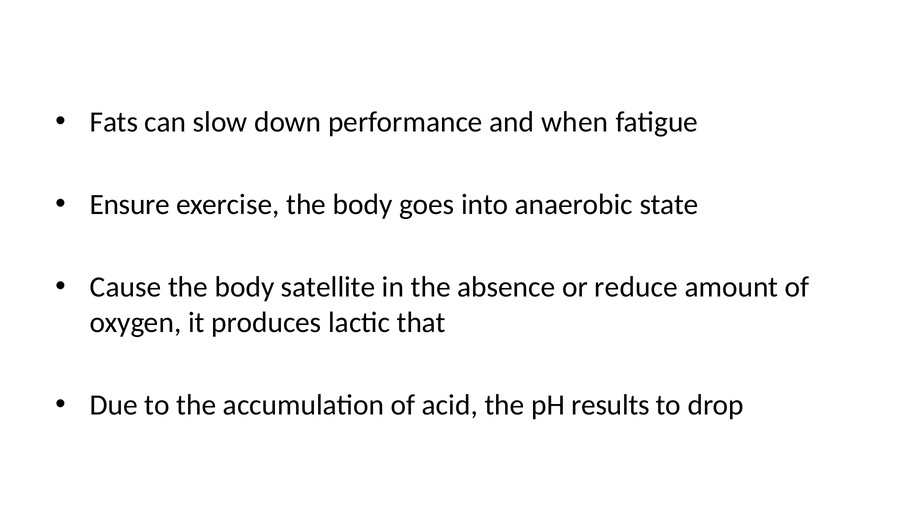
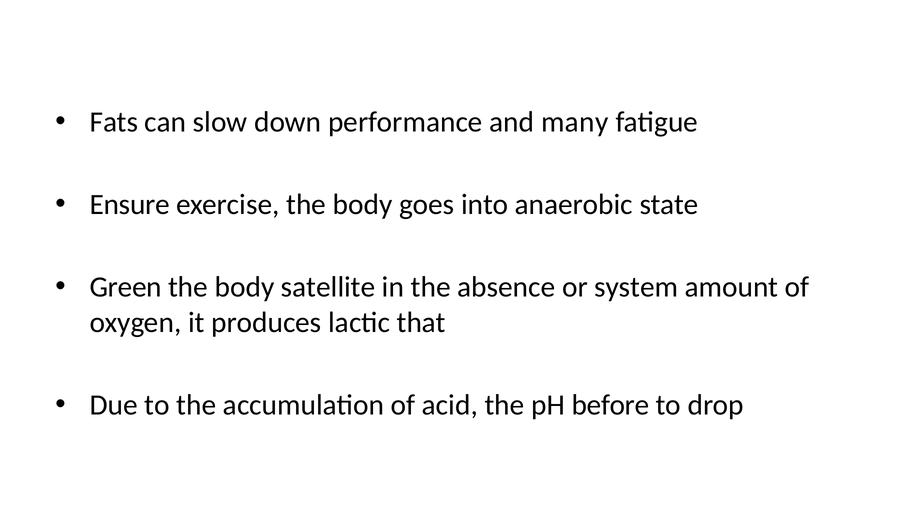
when: when -> many (575, 122)
Cause: Cause -> Green (126, 287)
reduce: reduce -> system (636, 287)
results: results -> before (611, 405)
